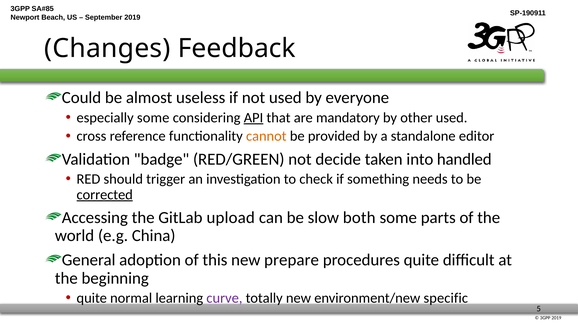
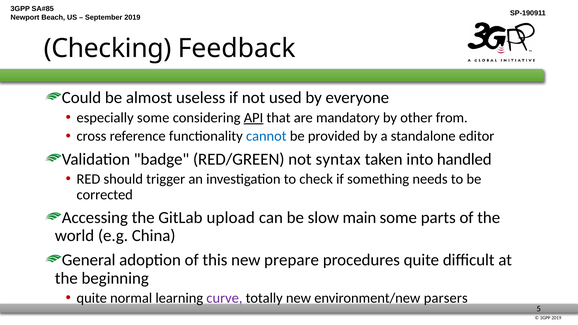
Changes: Changes -> Checking (108, 49)
other used: used -> from (452, 118)
cannot colour: orange -> blue (266, 136)
decide: decide -> syntax (338, 159)
corrected underline: present -> none (105, 195)
both: both -> main (359, 218)
specific: specific -> parsers (446, 298)
